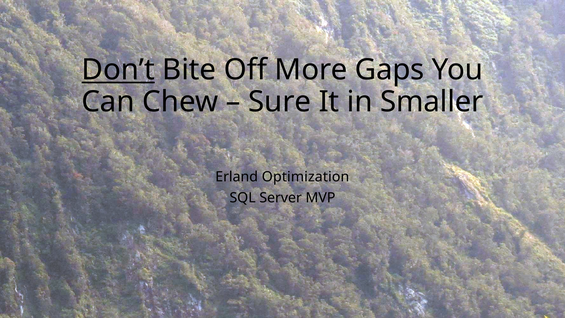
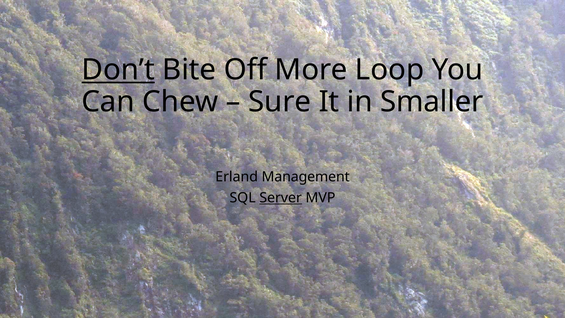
Gaps: Gaps -> Loop (390, 70)
Optimization: Optimization -> Management (306, 177)
Server underline: none -> present (281, 198)
